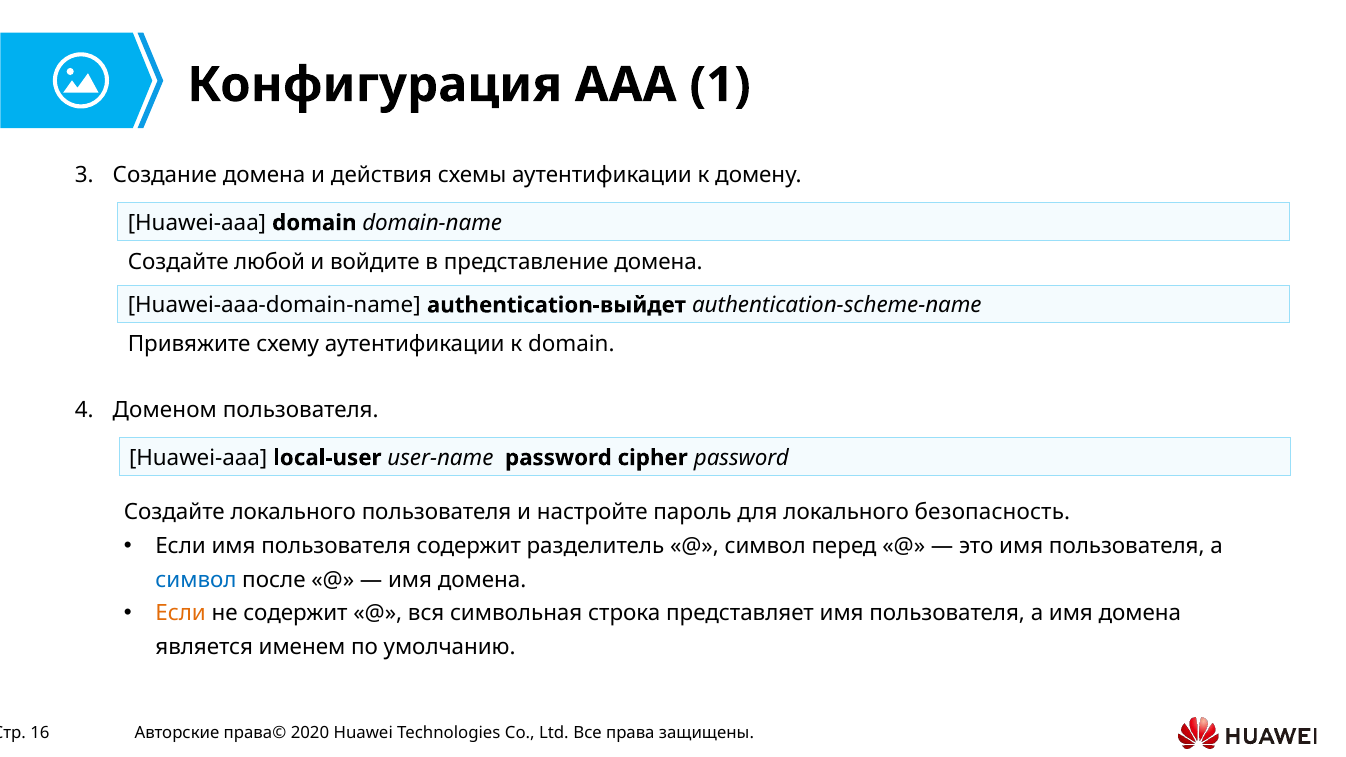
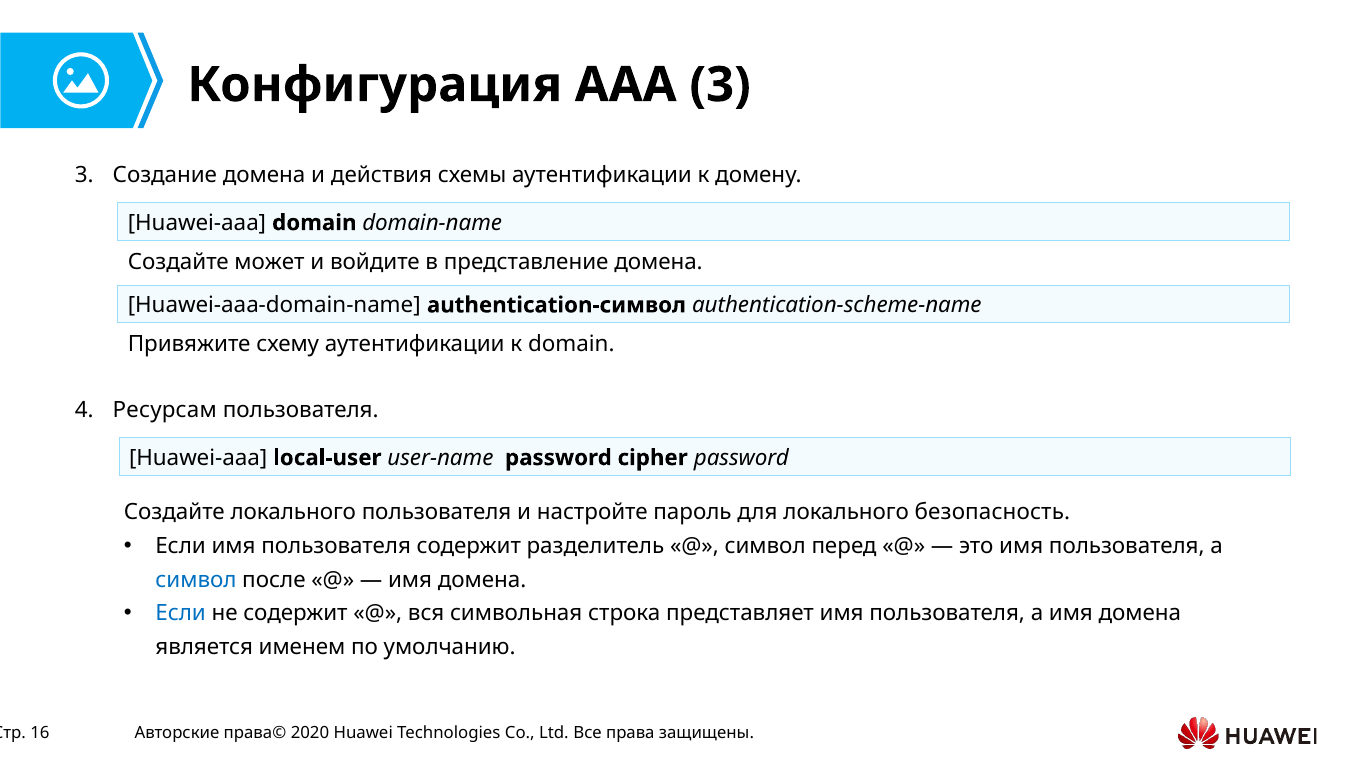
AAA 1: 1 -> 3 (720, 85)
любой: любой -> может (270, 262)
authentication-выйдет: authentication-выйдет -> authentication-символ (556, 305)
Доменом: Доменом -> Ресурсам (165, 410)
Если colour: orange -> blue (181, 613)
